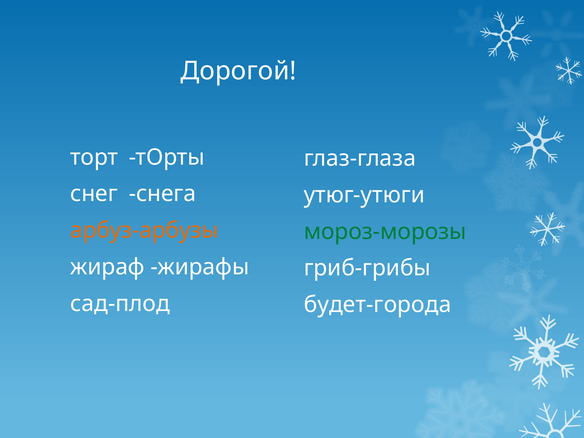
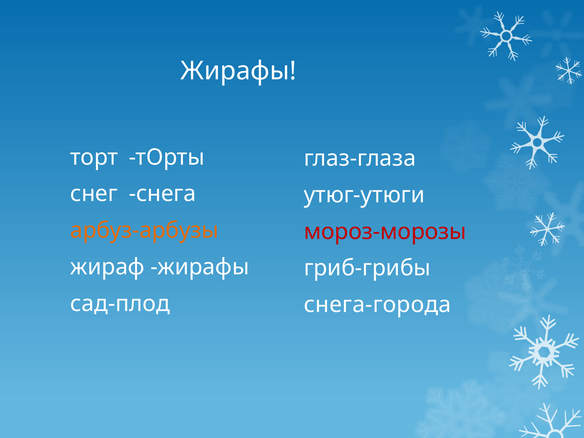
Дорогой: Дорогой -> Жирафы (239, 71)
мороз-морозы colour: green -> red (385, 232)
будет-города: будет-города -> снега-города (377, 305)
